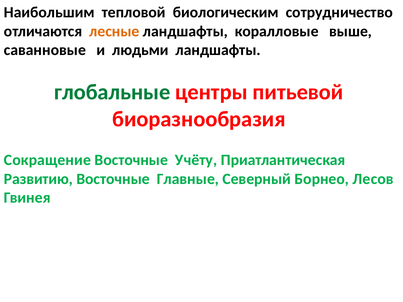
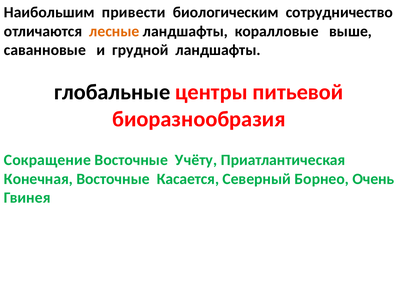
тепловой: тепловой -> привести (134, 12)
людьми: людьми -> грудной (140, 50)
глобальные colour: green -> black (112, 92)
Развитию: Развитию -> Конечная (38, 179)
Главные: Главные -> Касается (188, 179)
Лесов: Лесов -> Очень (373, 179)
